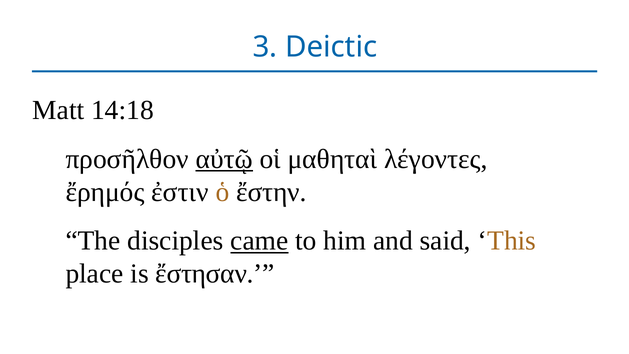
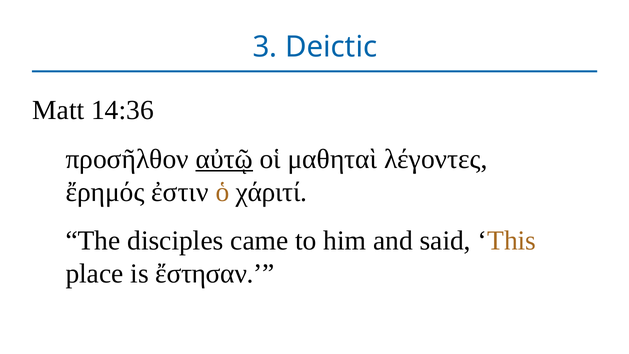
14:18: 14:18 -> 14:36 (123, 110)
ἔστην: ἔστην -> χάριτί (272, 192)
came underline: present -> none (259, 241)
